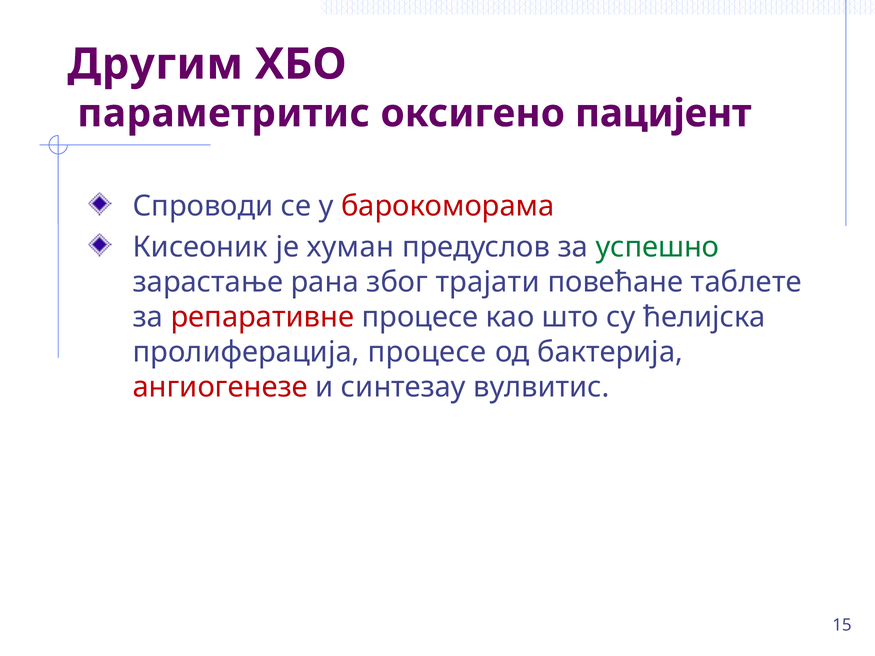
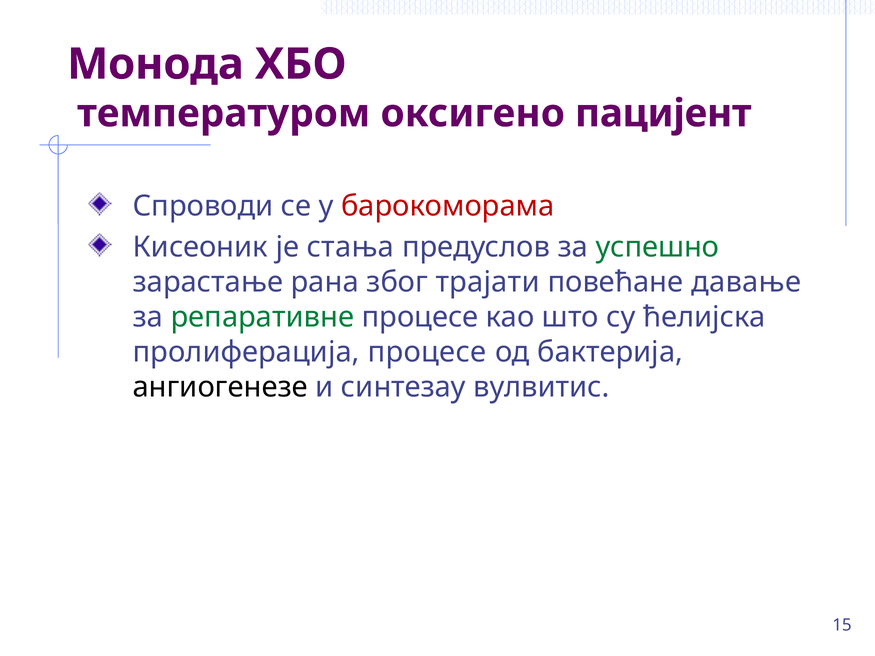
Другим: Другим -> Монода (155, 64)
параметритис: параметритис -> температуром (224, 114)
хуман: хуман -> стања (350, 247)
таблете: таблете -> давање (746, 282)
репаративне colour: red -> green (262, 317)
ангиогенезе colour: red -> black (220, 387)
